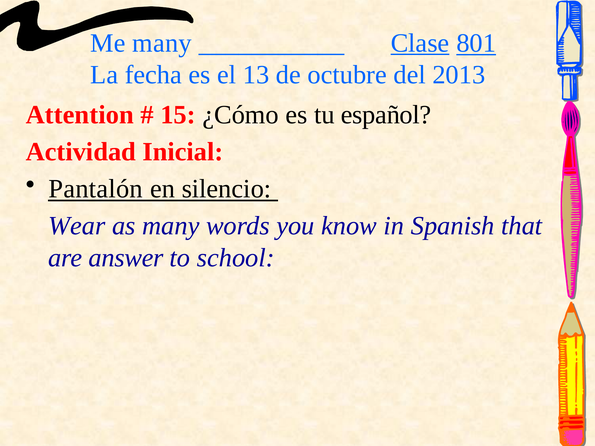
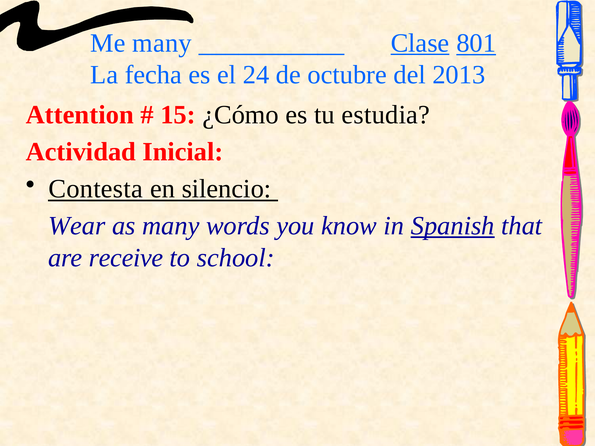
13: 13 -> 24 (256, 75)
español: español -> estudia (386, 115)
Pantalón: Pantalón -> Contesta (96, 189)
Spanish underline: none -> present (453, 226)
answer: answer -> receive (126, 258)
